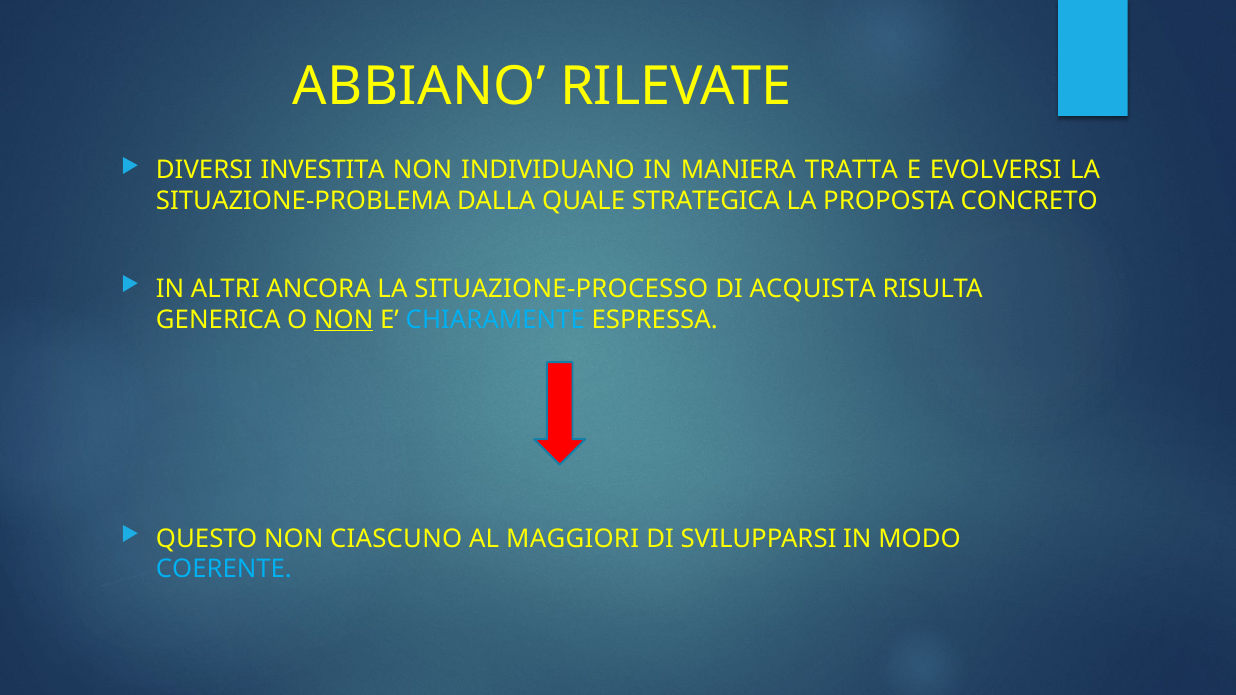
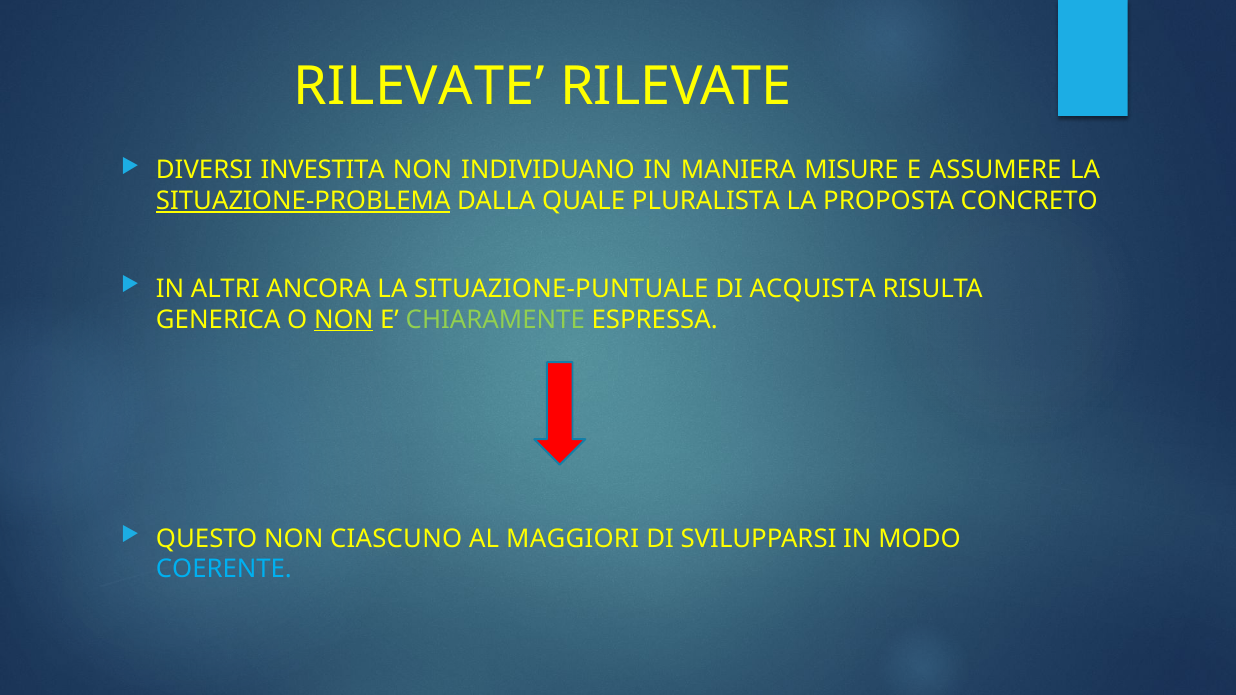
ABBIANO: ABBIANO -> RILEVATE (419, 87)
TRATTA: TRATTA -> MISURE (852, 170)
EVOLVERSI: EVOLVERSI -> ASSUMERE (996, 170)
SITUAZIONE-PROBLEMA underline: none -> present (303, 201)
STRATEGICA: STRATEGICA -> PLURALISTA (706, 201)
SITUAZIONE-PROCESSO: SITUAZIONE-PROCESSO -> SITUAZIONE-PUNTUALE (561, 289)
CHIARAMENTE colour: light blue -> light green (495, 320)
